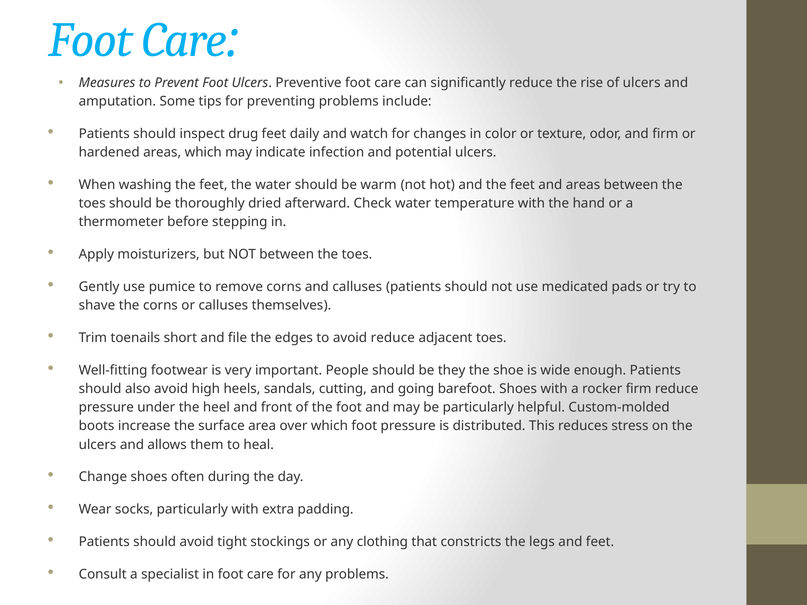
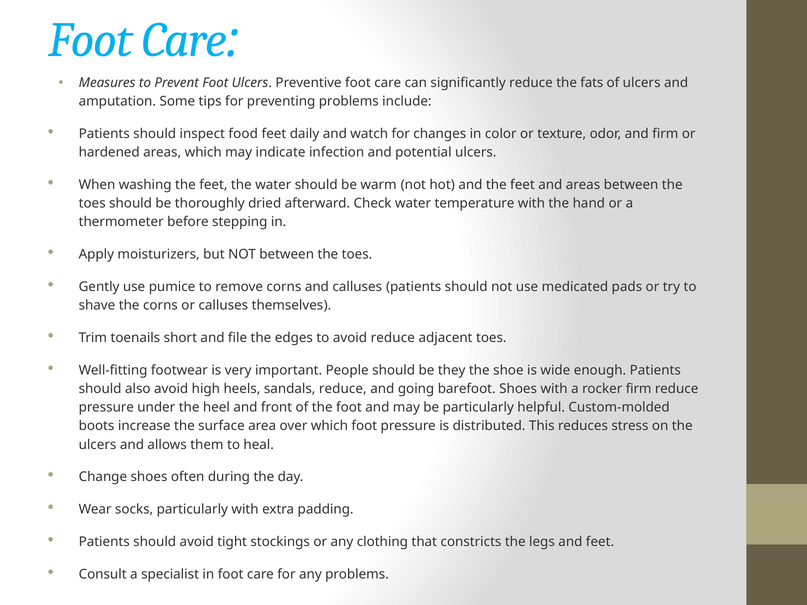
rise: rise -> fats (592, 83)
drug: drug -> food (243, 134)
sandals cutting: cutting -> reduce (343, 389)
